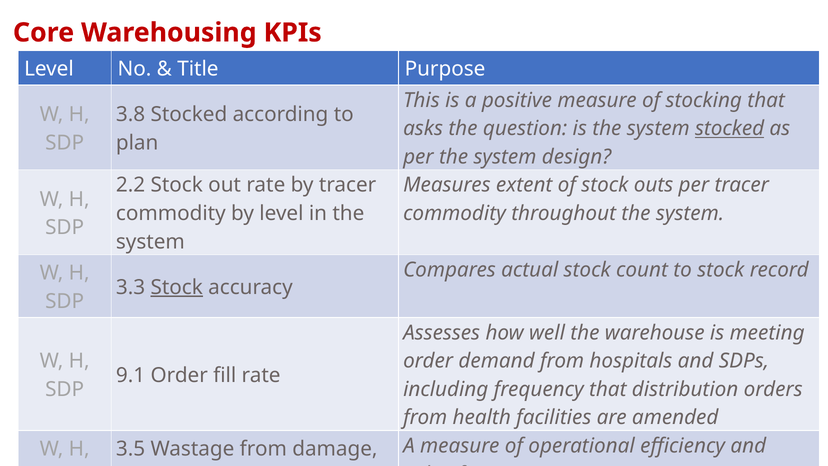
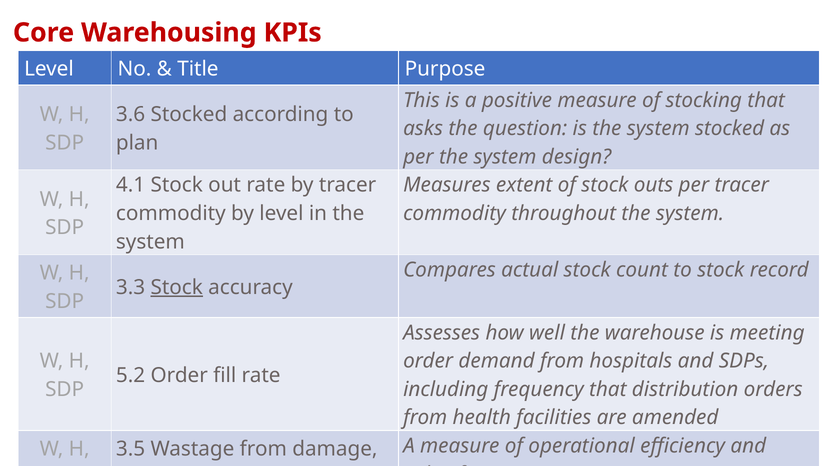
3.8: 3.8 -> 3.6 (131, 114)
stocked underline: present -> none (730, 128)
2.2: 2.2 -> 4.1 (131, 185)
9.1: 9.1 -> 5.2 (131, 375)
